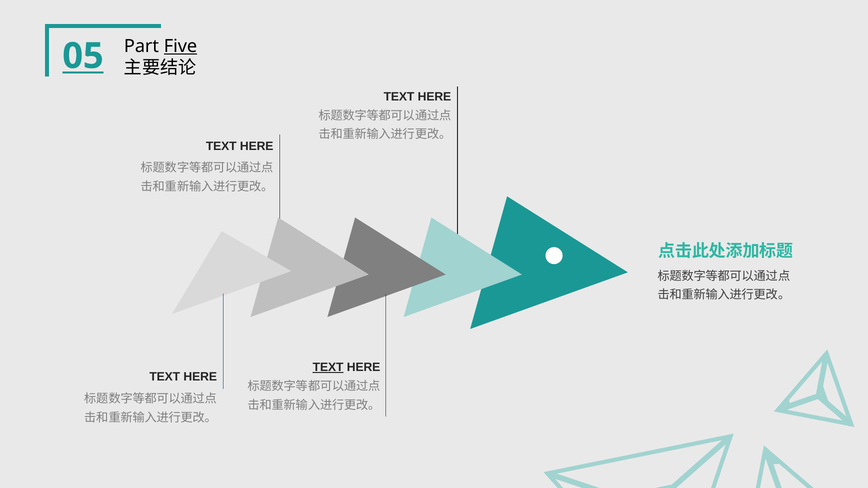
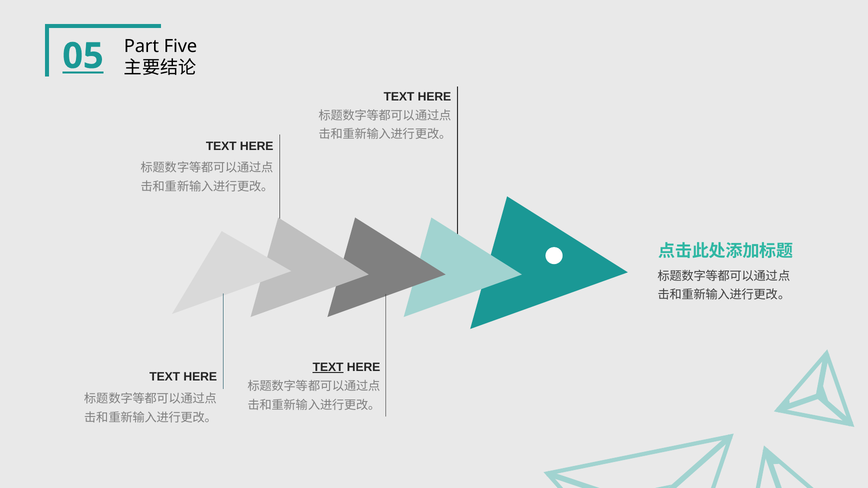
Five underline: present -> none (180, 46)
